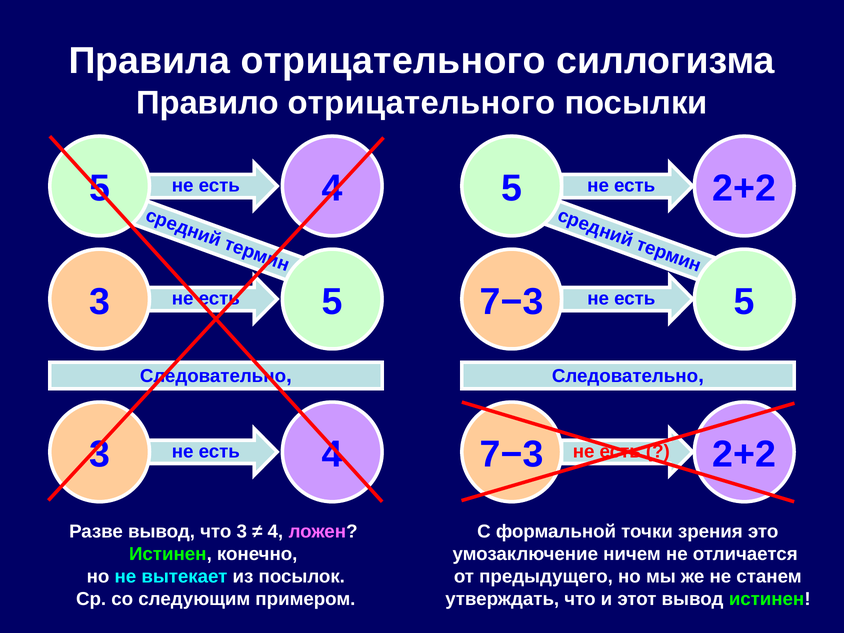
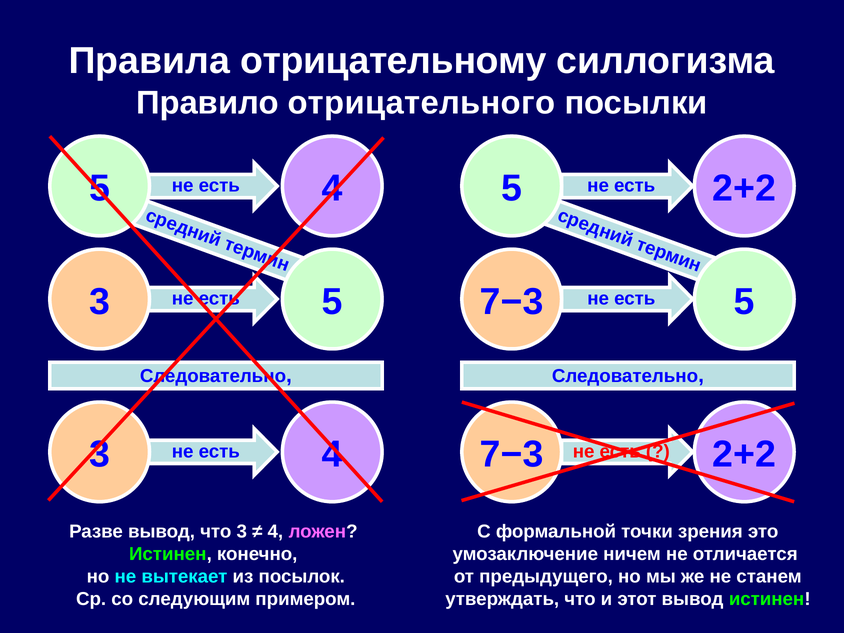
Правила отрицательного: отрицательного -> отрицательному (393, 61)
